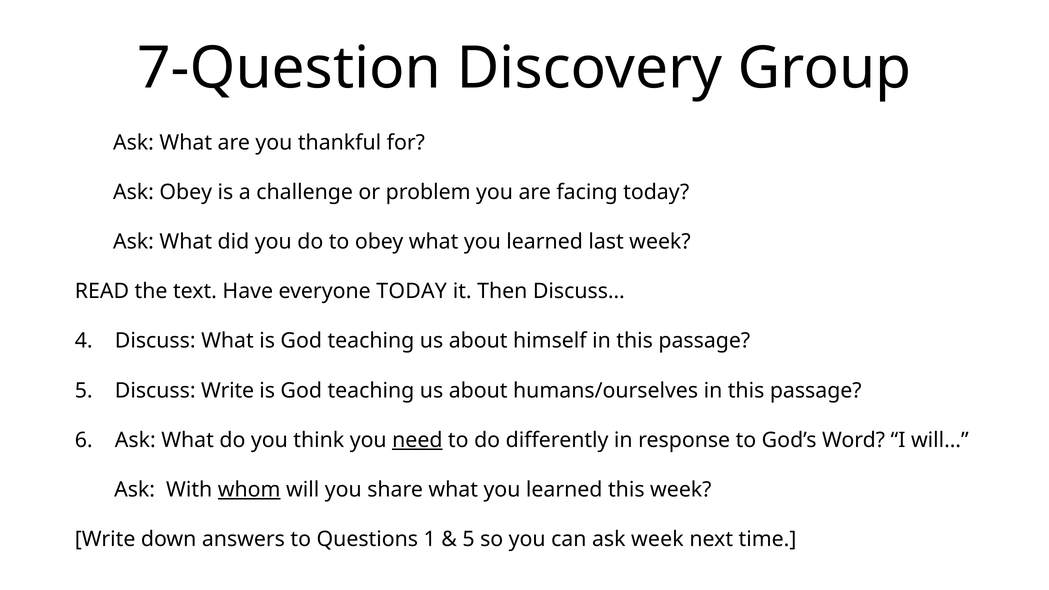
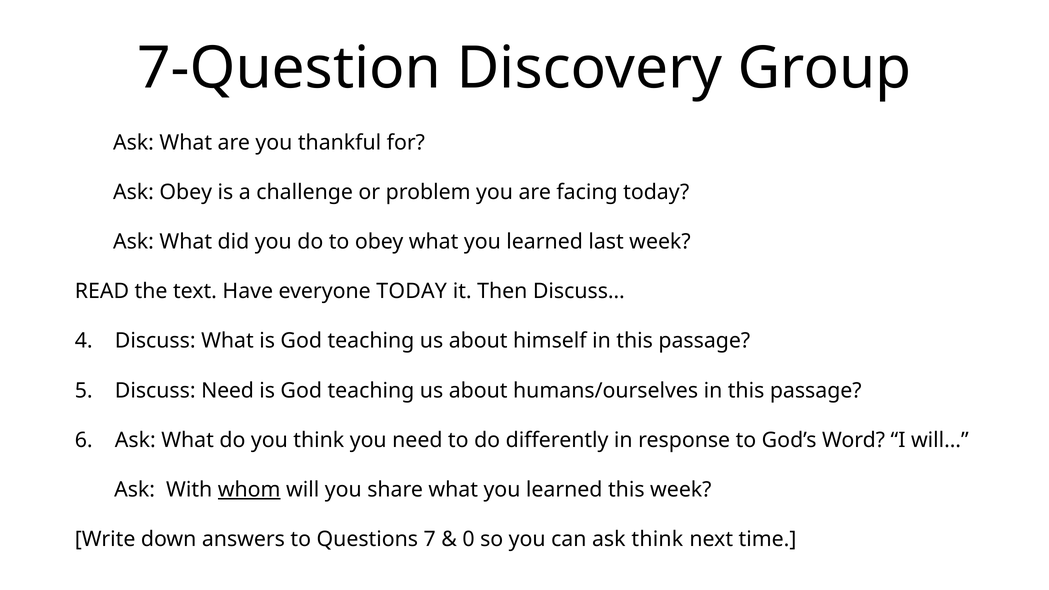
Discuss Write: Write -> Need (228, 391)
need underline: present -> none (417, 440)
Questions 1: 1 -> 7 (430, 539)
5: 5 -> 0 (469, 539)
ask week: week -> think (657, 539)
